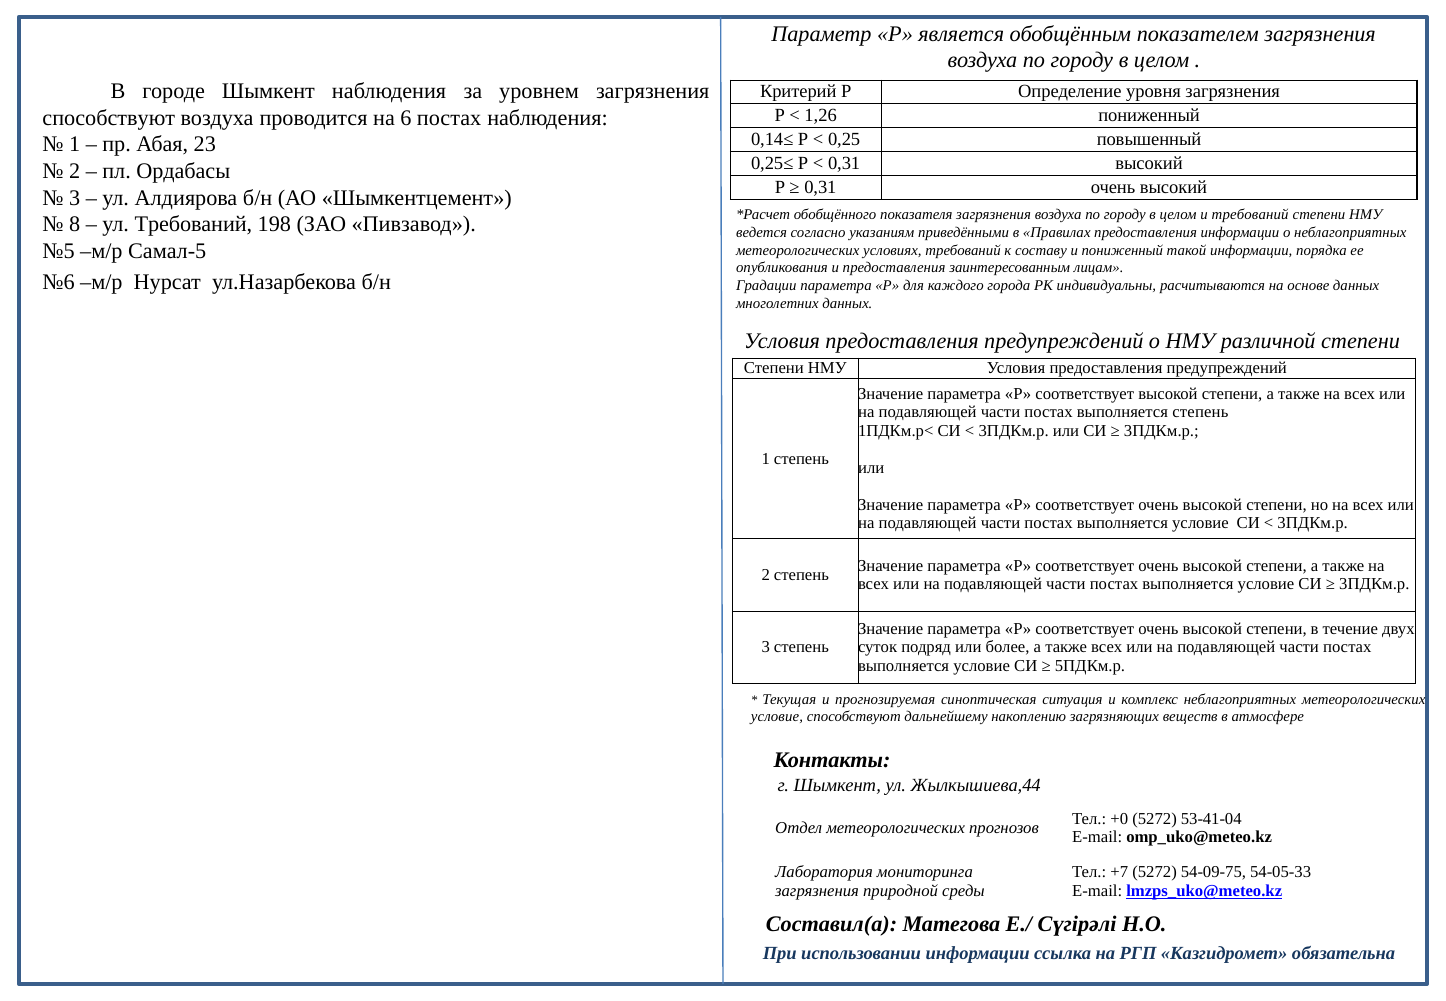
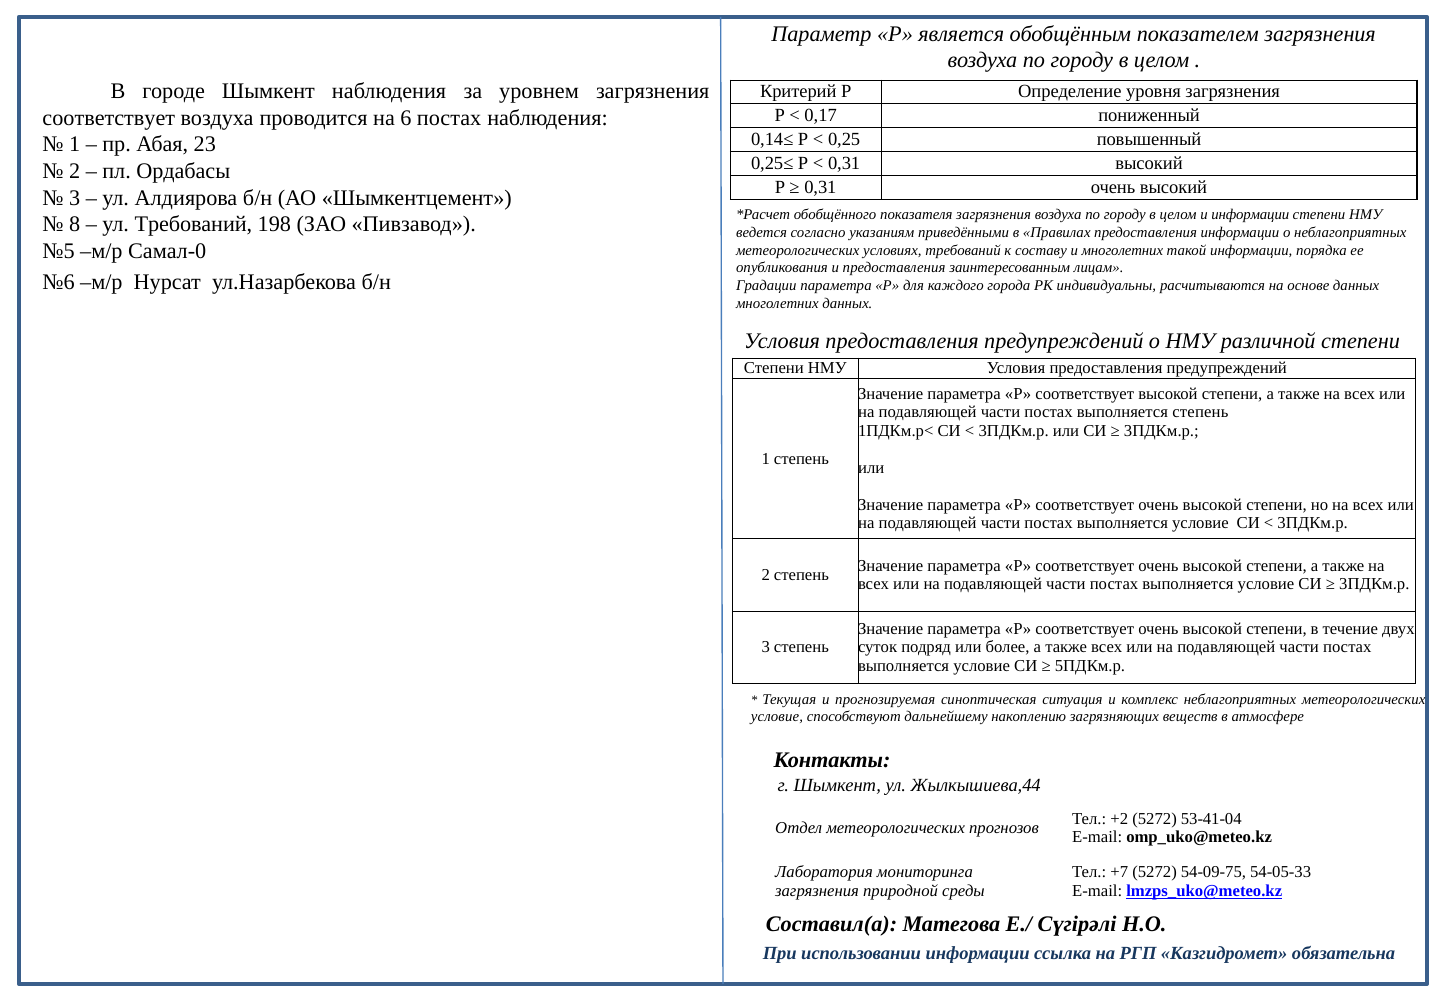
1,26: 1,26 -> 0,17 (821, 116)
способствуют: способствуют -> соответствует (109, 118)
и требований: требований -> информации (1250, 215)
Самал-5: Самал-5 -> Самал-0 (167, 251)
и пониженный: пониженный -> многолетних (1122, 250)
+0: +0 -> +2 (1119, 819)
